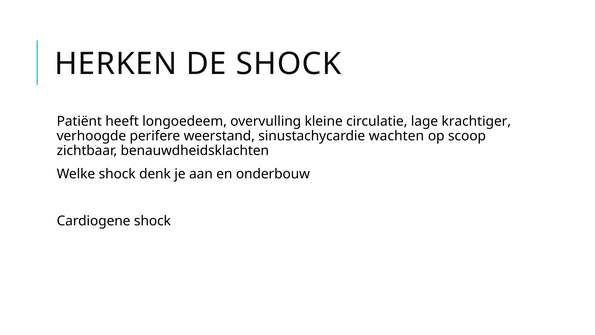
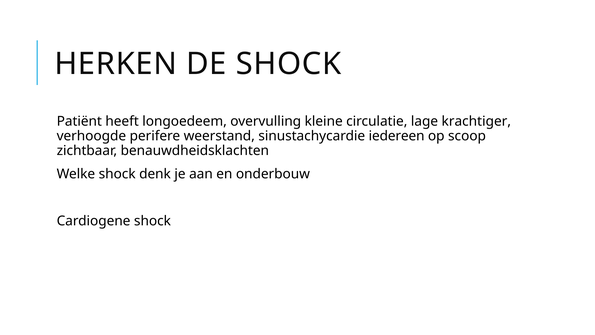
wachten: wachten -> iedereen (397, 136)
